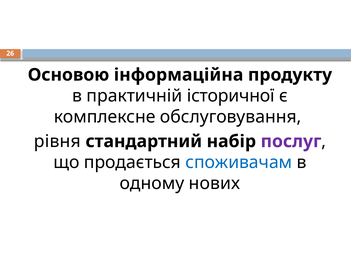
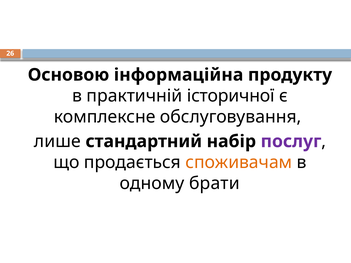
рівня: рівня -> лише (57, 142)
споживачам colour: blue -> orange (239, 163)
нових: нових -> брати (214, 184)
